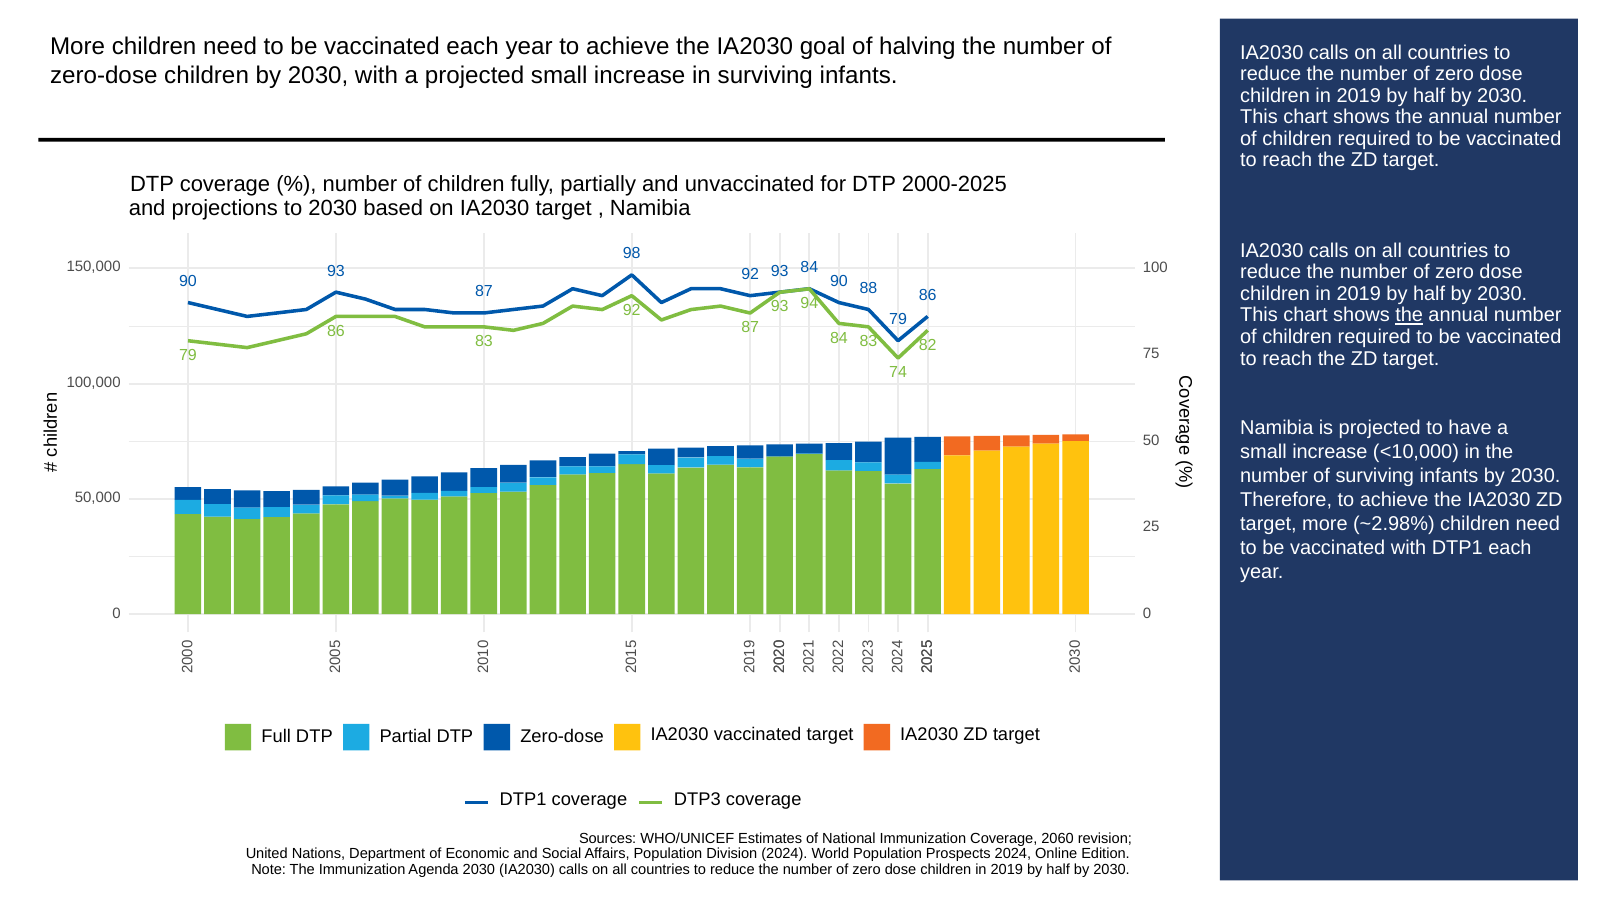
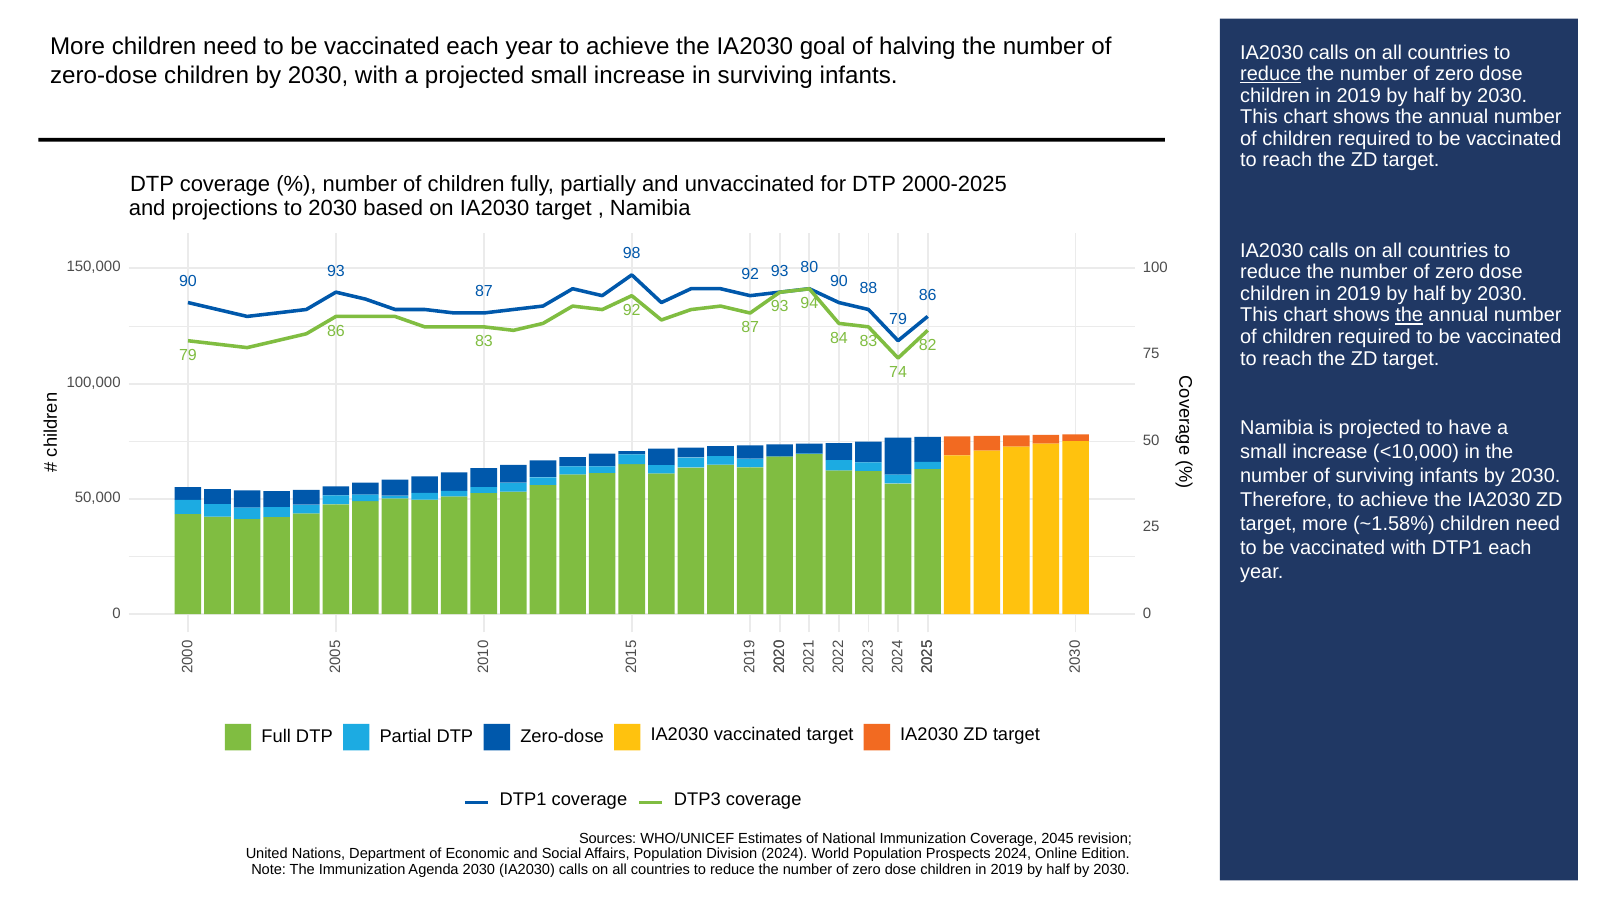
reduce underline: none -> present (1271, 74)
93 84: 84 -> 80 (809, 267)
~2.98%: ~2.98% -> ~1.58% (1394, 524)
2060: 2060 -> 2045 (1058, 838)
